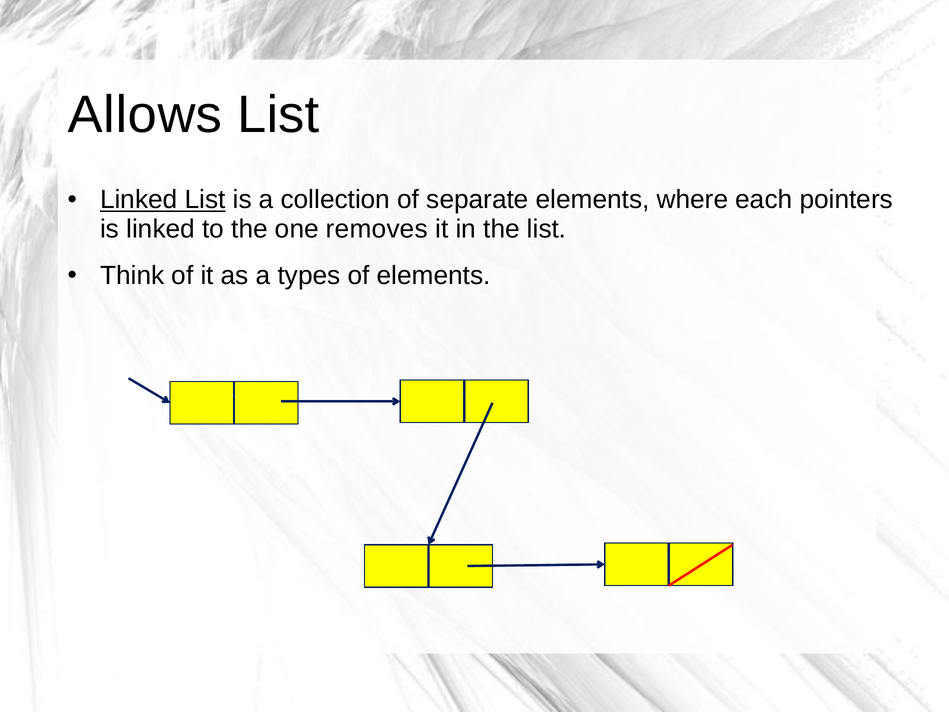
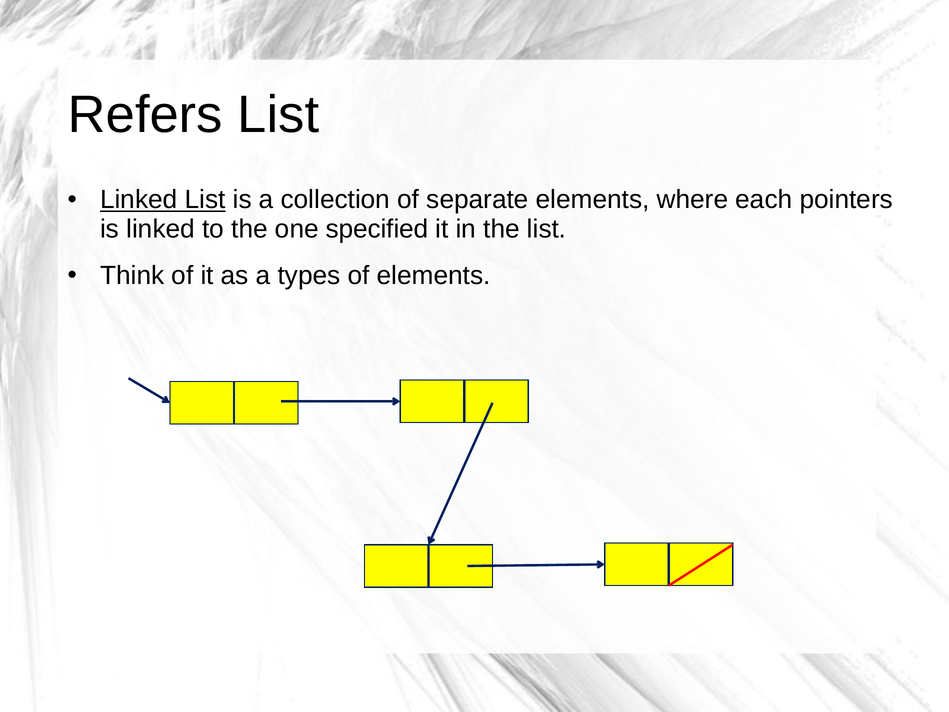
Allows: Allows -> Refers (145, 115)
removes: removes -> specified (377, 229)
